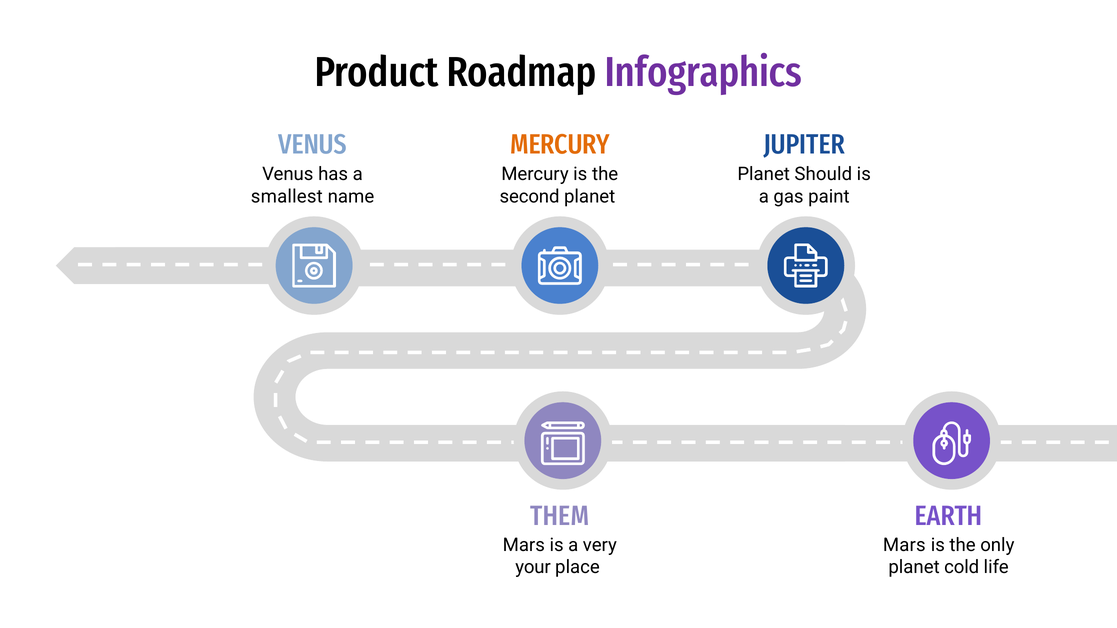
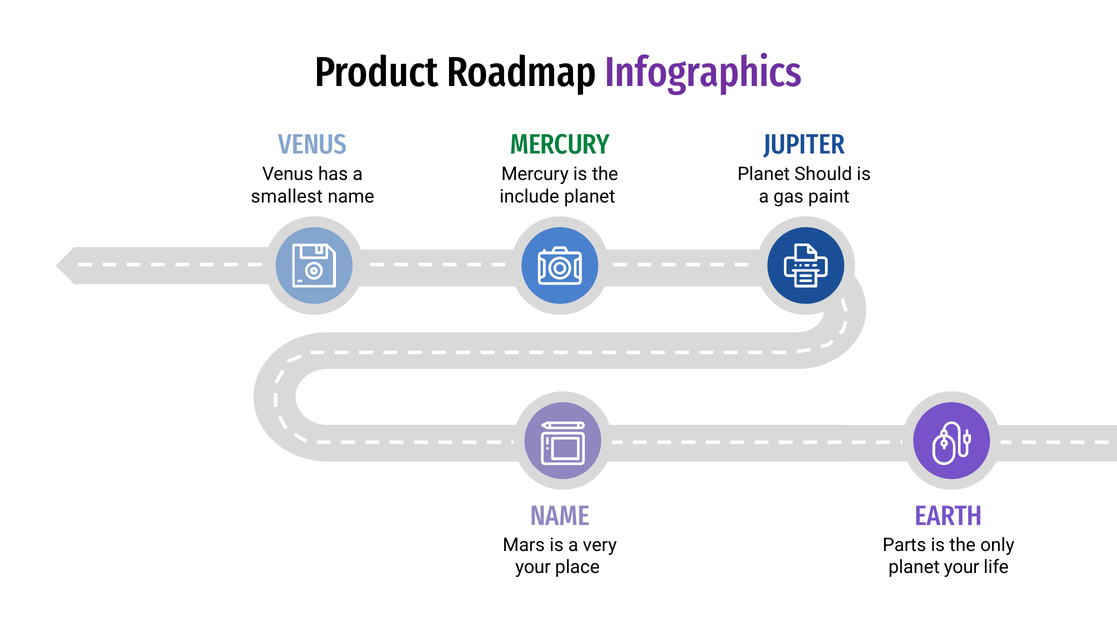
MERCURY colour: orange -> green (560, 145)
second: second -> include (529, 197)
THEM: THEM -> NAME (560, 516)
Mars: Mars -> Parts (904, 545)
planet cold: cold -> your (962, 568)
